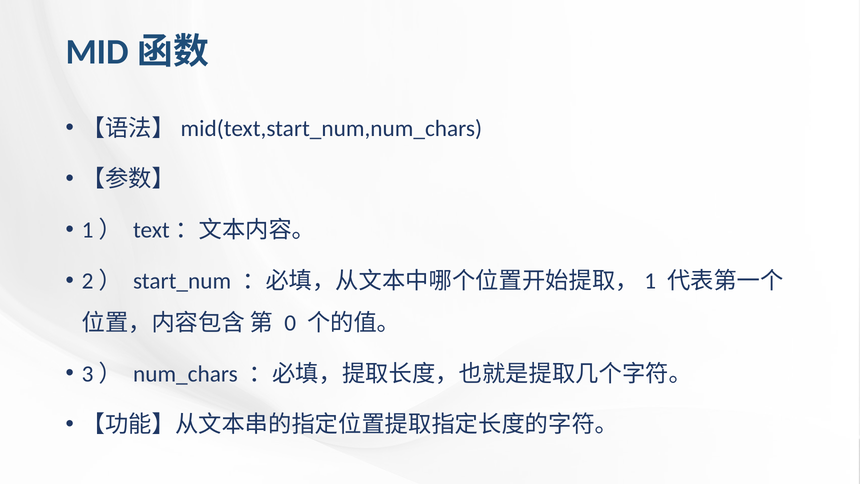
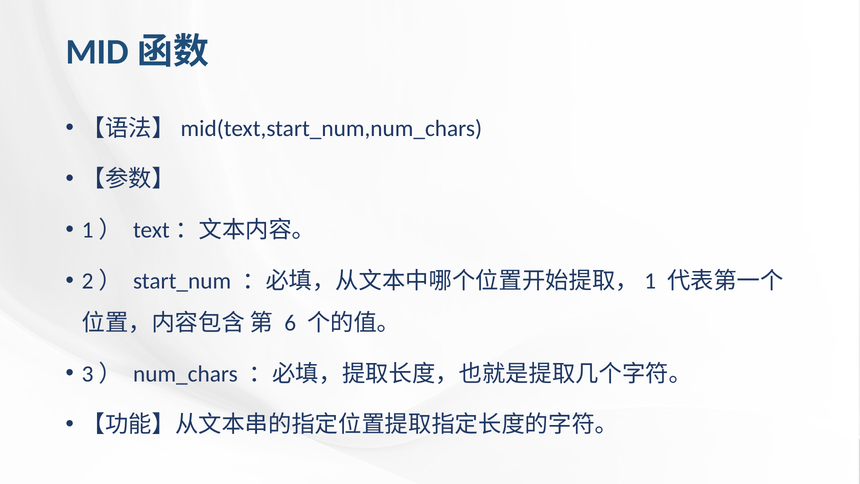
0: 0 -> 6 (290, 323)
